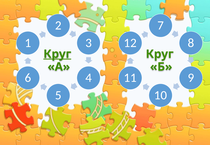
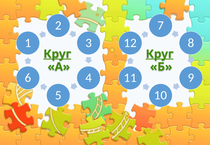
Круг underline: none -> present (160, 54)
